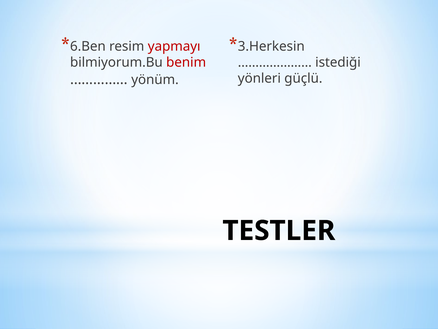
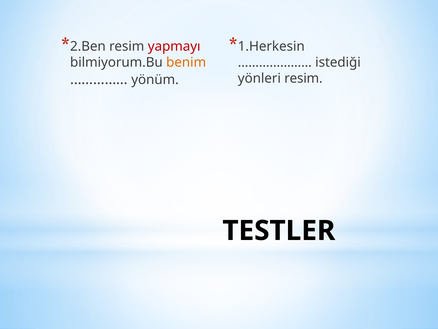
6.Ben: 6.Ben -> 2.Ben (88, 46)
3.Herkesin: 3.Herkesin -> 1.Herkesin (271, 46)
benim colour: red -> orange (186, 62)
yönleri güçlü: güçlü -> resim (303, 78)
